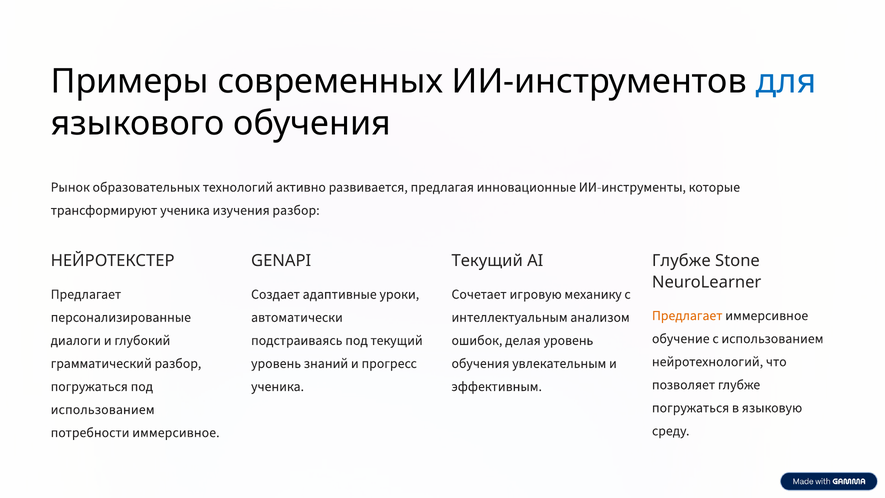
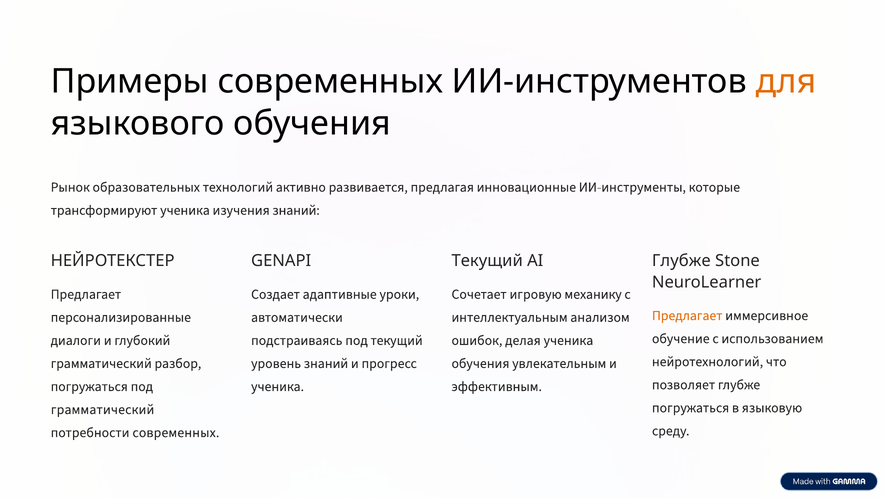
для colour: blue -> orange (786, 81)
изучения разбор: разбор -> знаний (296, 210)
делая уровень: уровень -> ученика (568, 340)
использованием: использованием -> грамматический (103, 409)
потребности иммерсивное: иммерсивное -> современных (176, 432)
